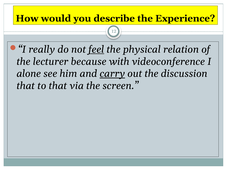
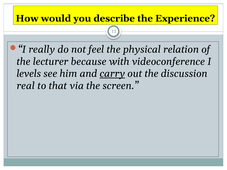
feel underline: present -> none (96, 50)
alone: alone -> levels (29, 74)
that: that -> real (26, 86)
